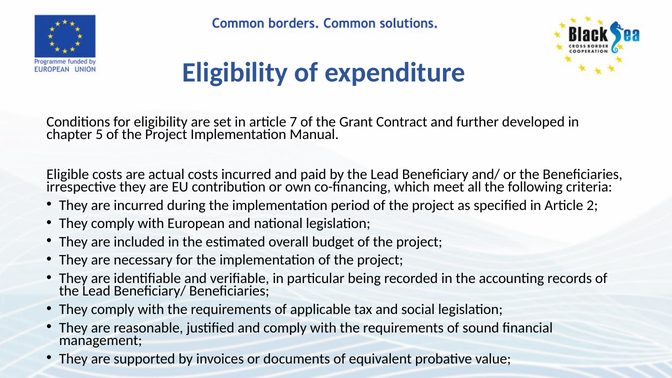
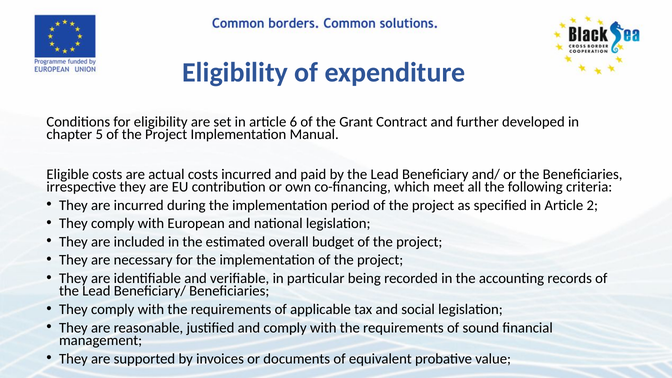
7: 7 -> 6 (293, 122)
